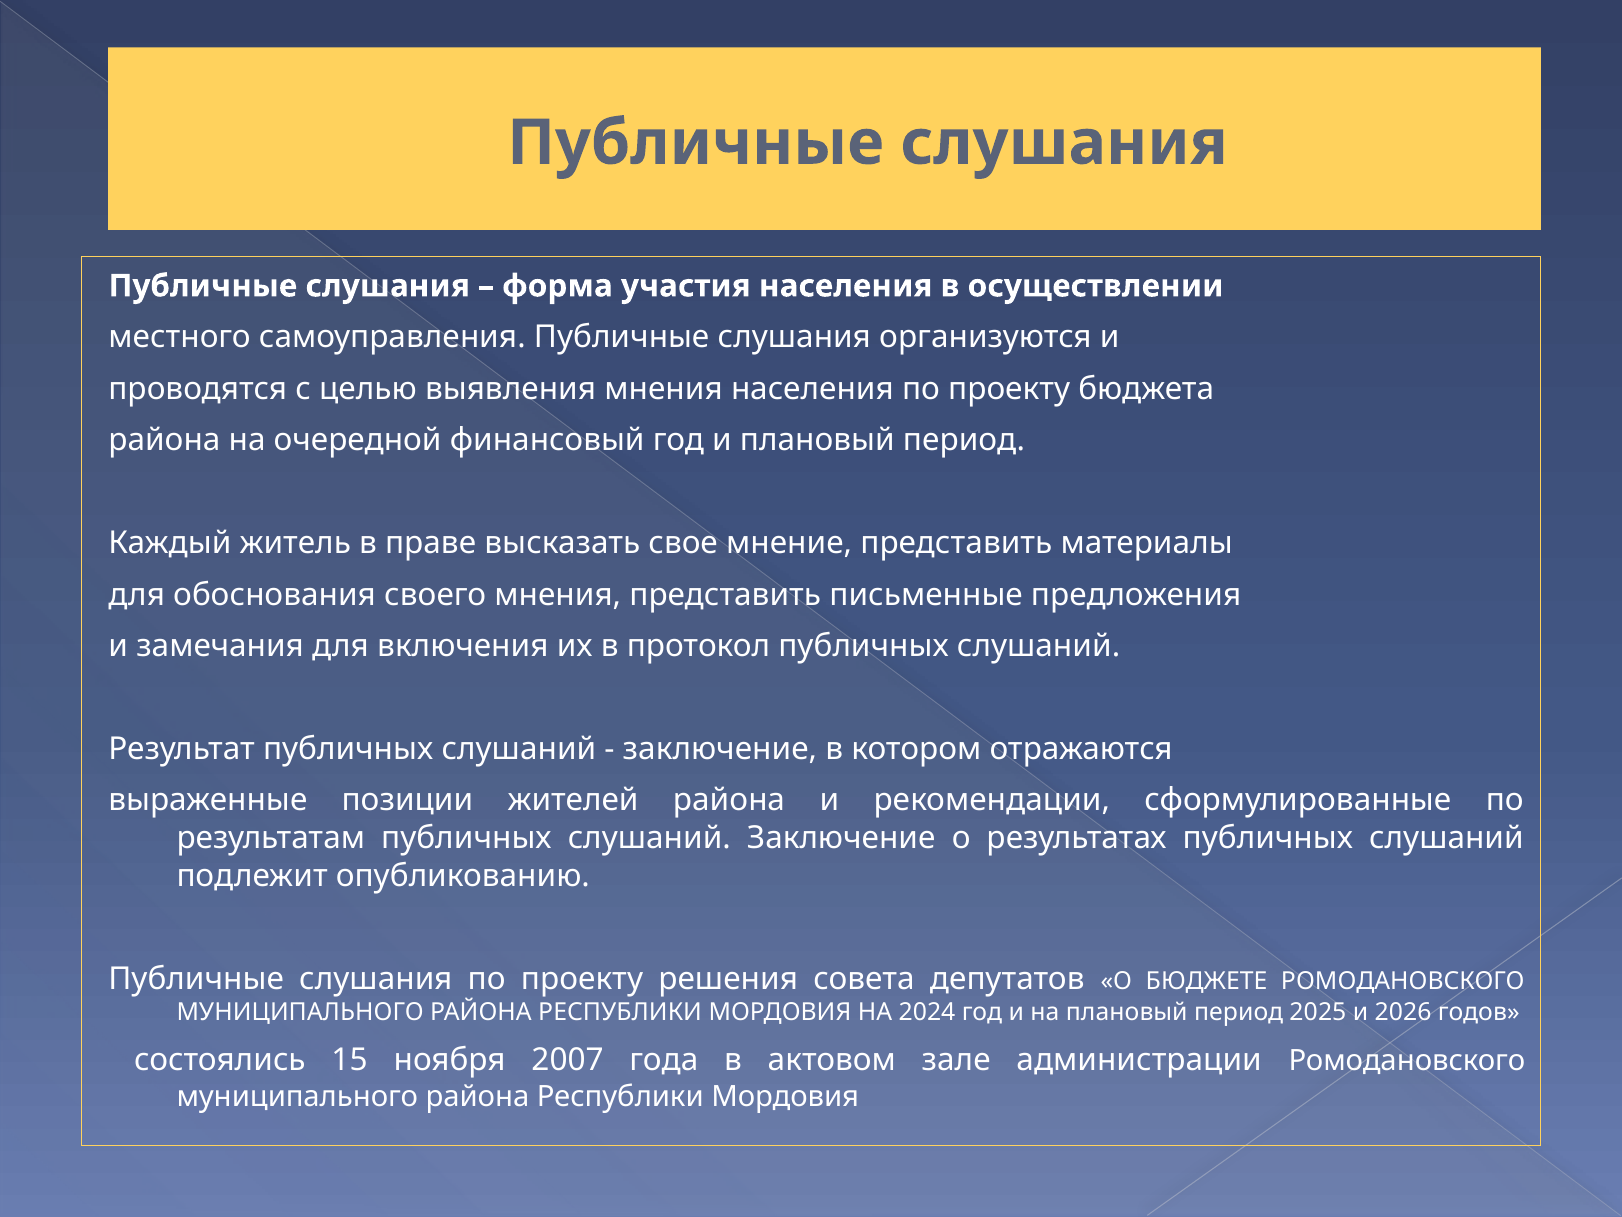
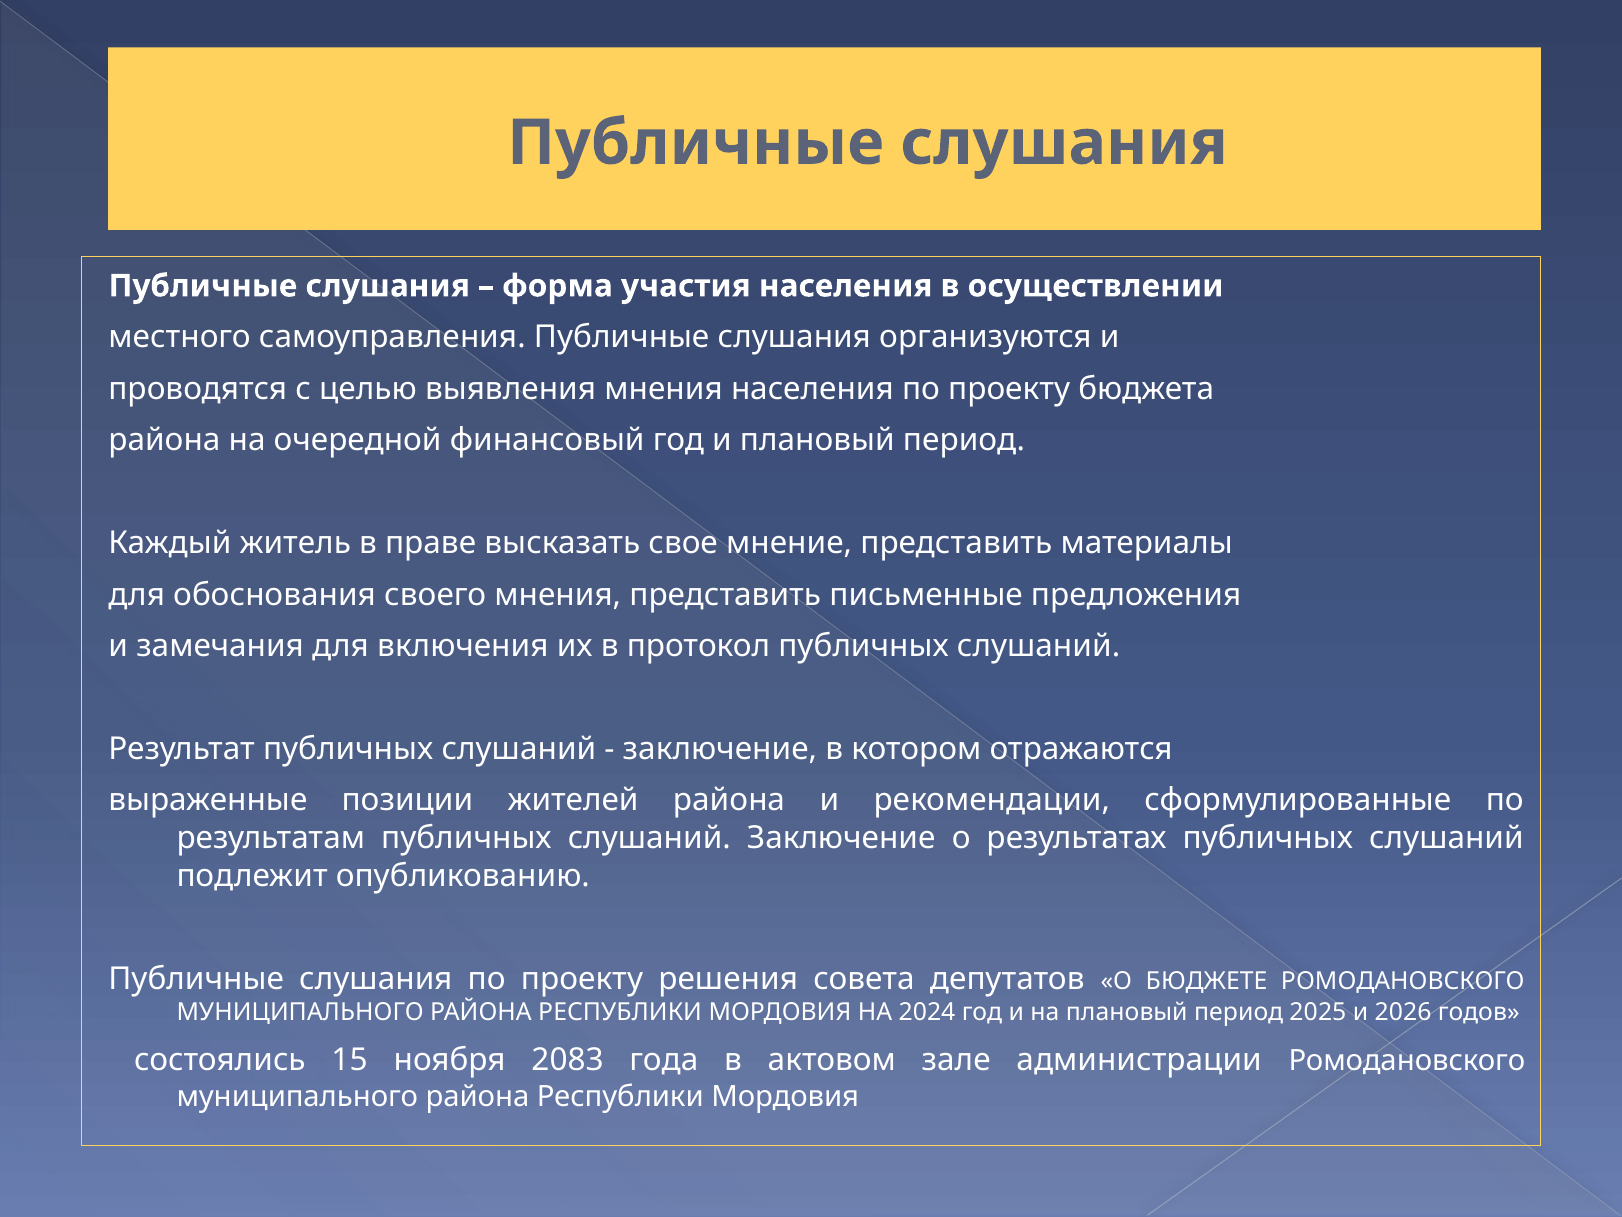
2007: 2007 -> 2083 (568, 1060)
